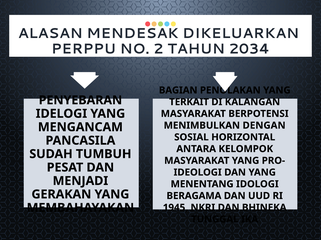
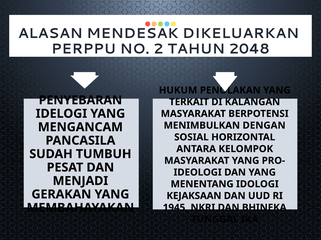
2034: 2034 -> 2048 (249, 49)
BAGIAN: BAGIAN -> HUKUM (178, 91)
BERAGAMA: BERAGAMA -> KEJAKSAAN (194, 196)
